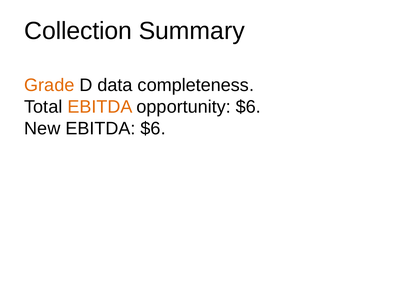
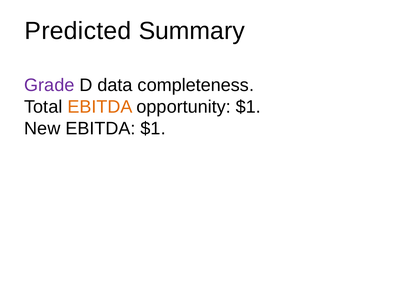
Collection: Collection -> Predicted (78, 31)
Grade colour: orange -> purple (49, 85)
opportunity $6: $6 -> $1 (248, 107)
EBITDA $6: $6 -> $1 (153, 128)
